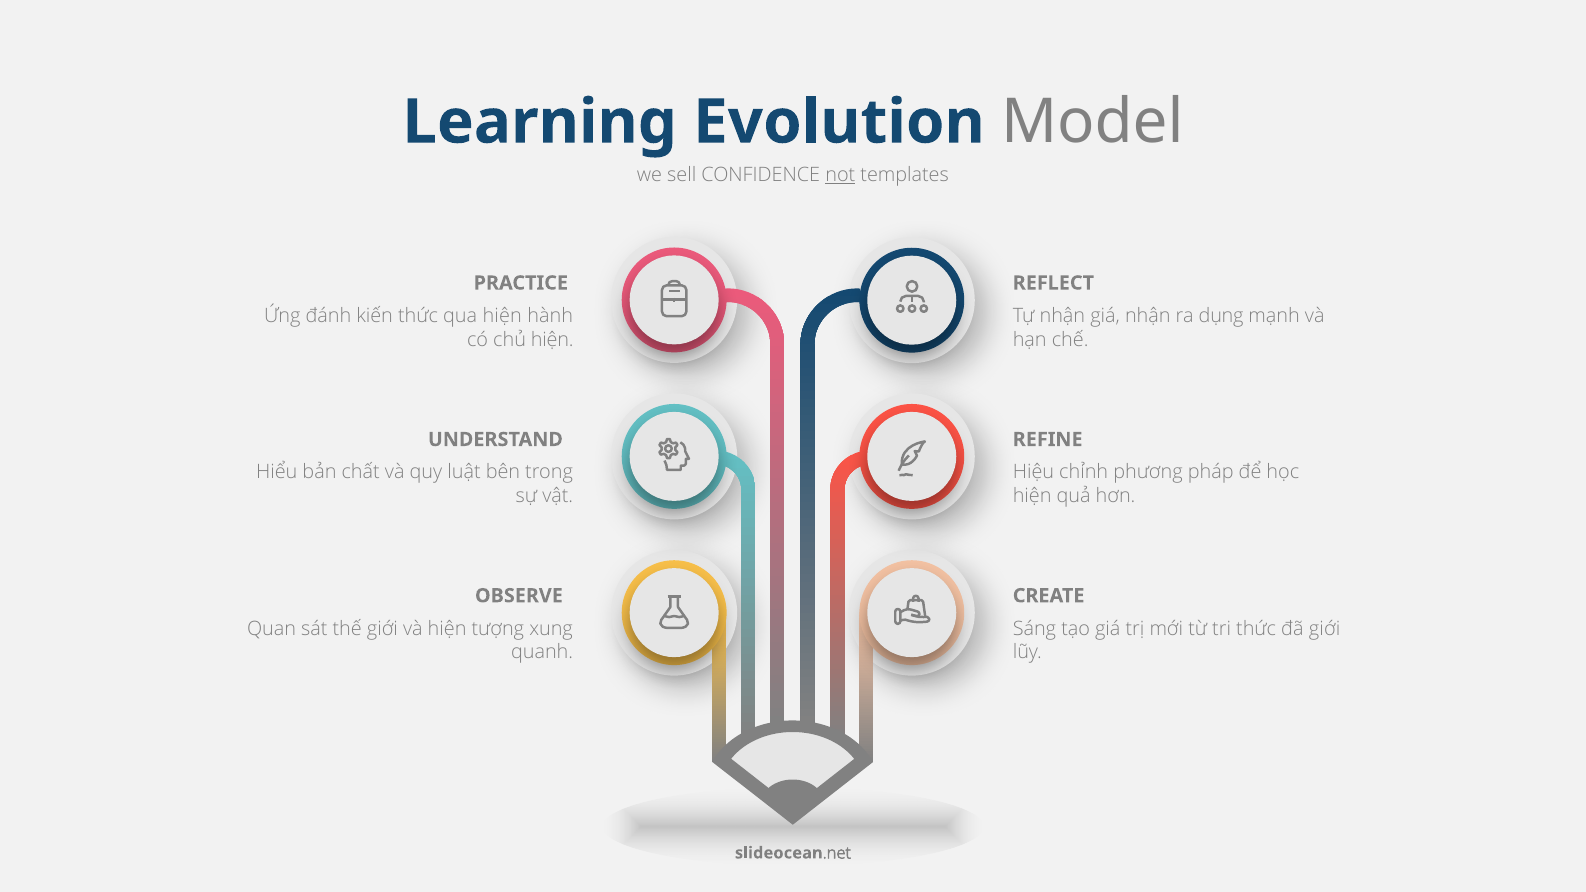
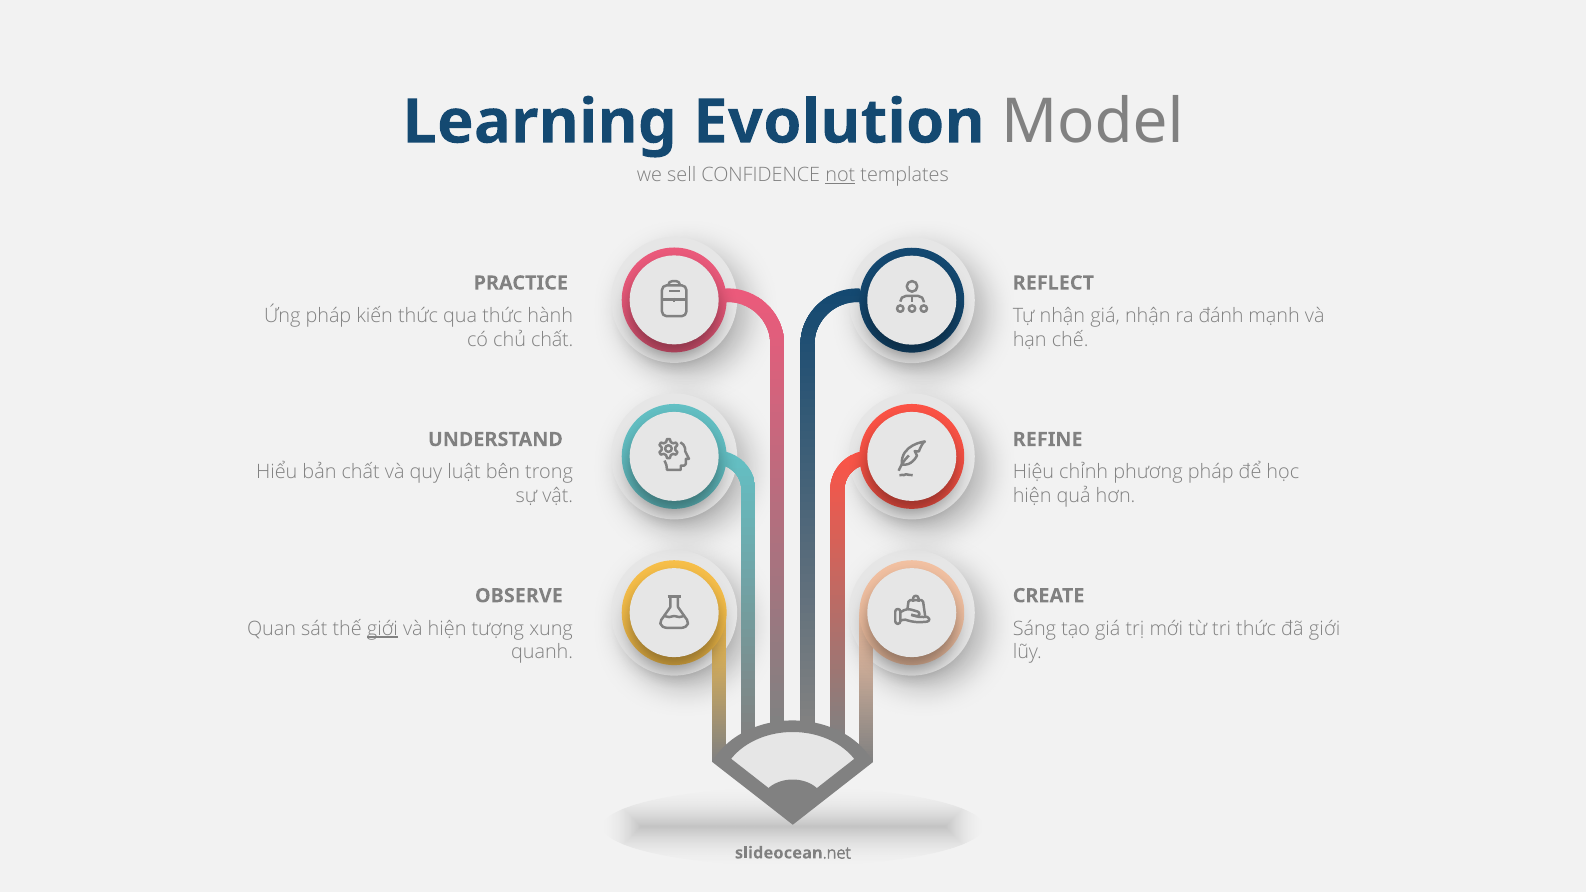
Ứng đánh: đánh -> pháp (328, 316)
qua hiện: hiện -> thức (502, 316)
dụng: dụng -> đánh (1221, 316)
chủ hiện: hiện -> chất (552, 340)
giới underline: none -> present (382, 629)
